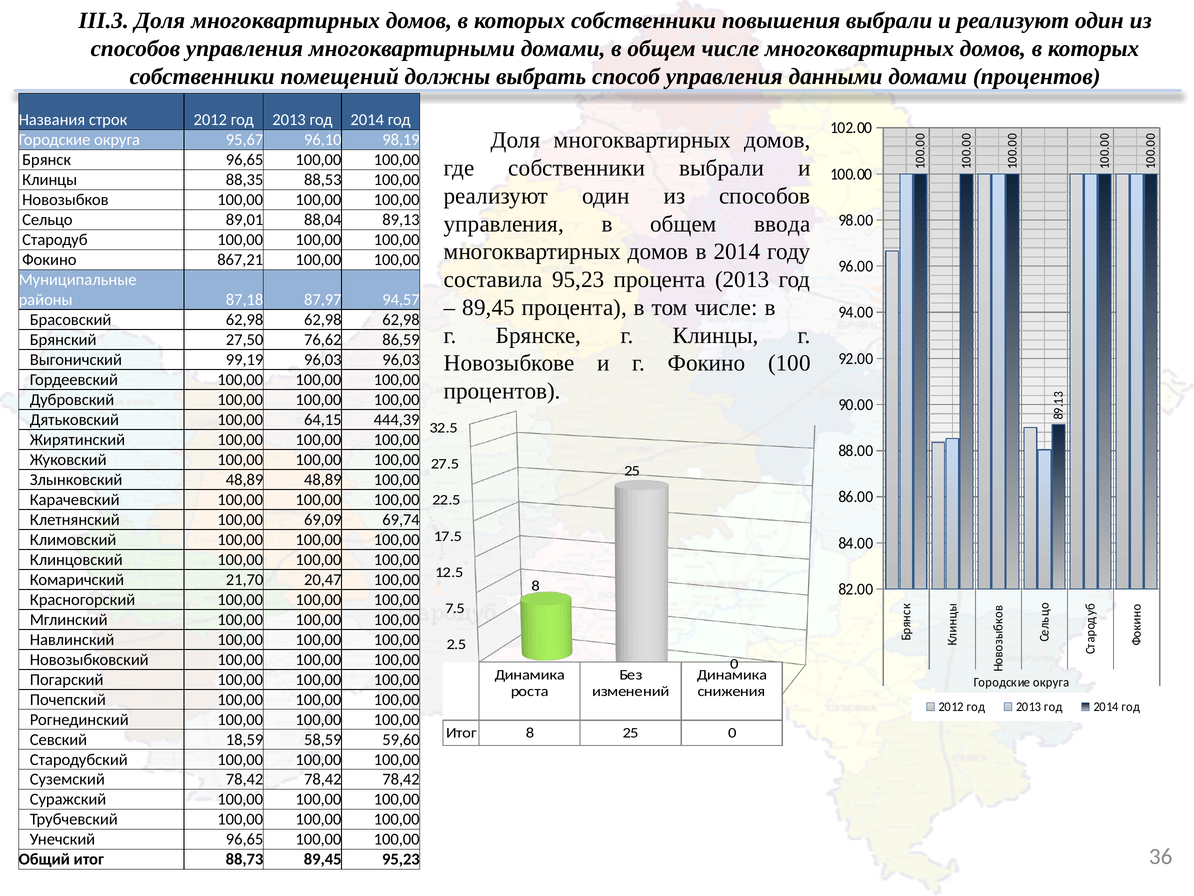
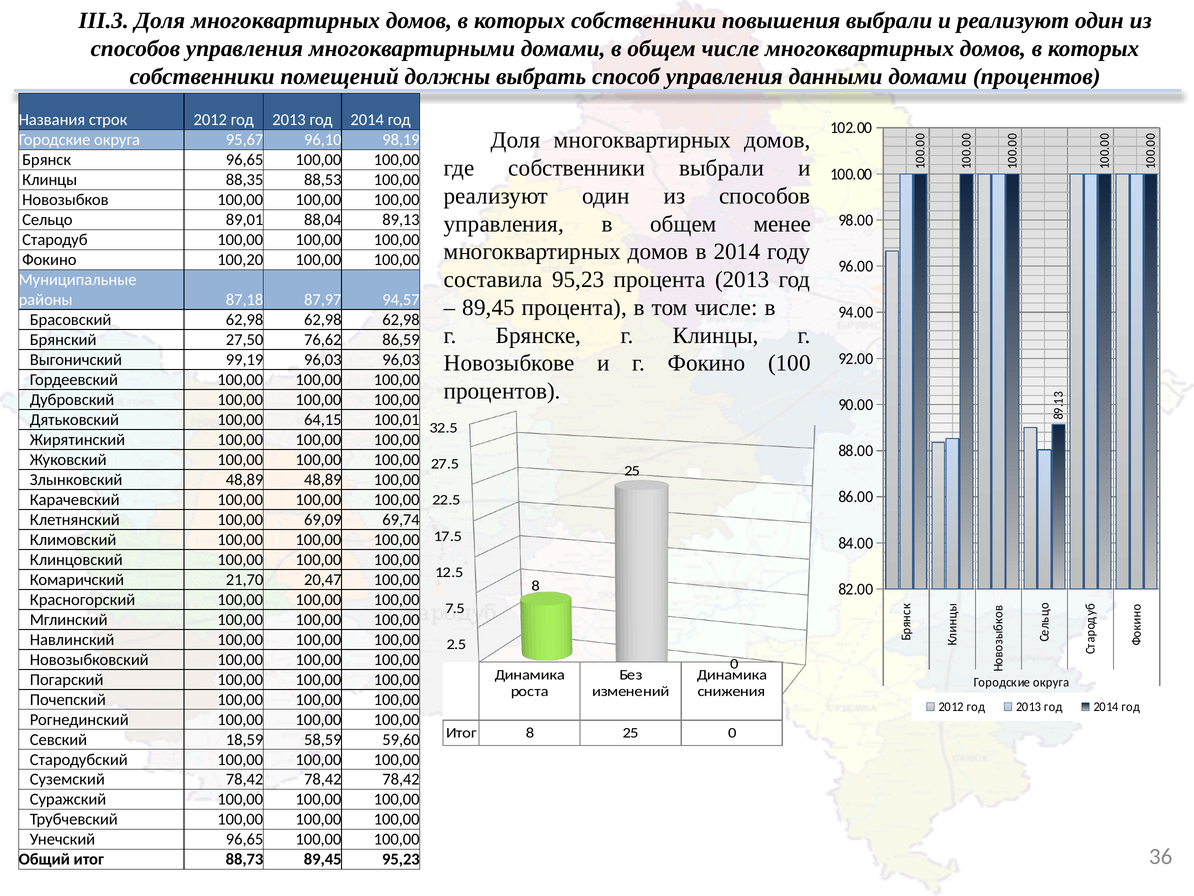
ввода: ввода -> менее (782, 224)
867,21: 867,21 -> 100,20 (240, 260)
444,39: 444,39 -> 100,01 (397, 419)
